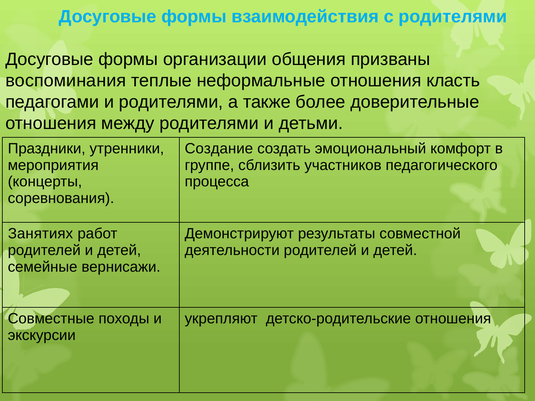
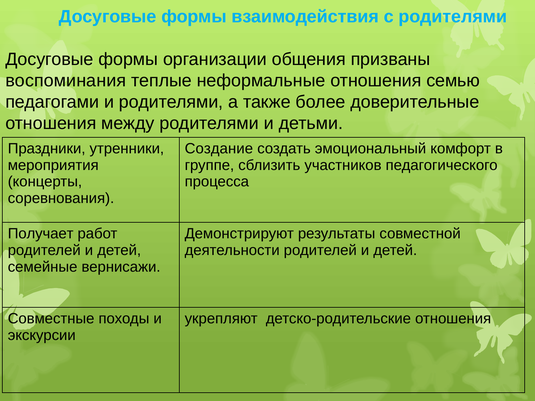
класть: класть -> семью (453, 81)
Занятиях: Занятиях -> Получает (41, 234)
